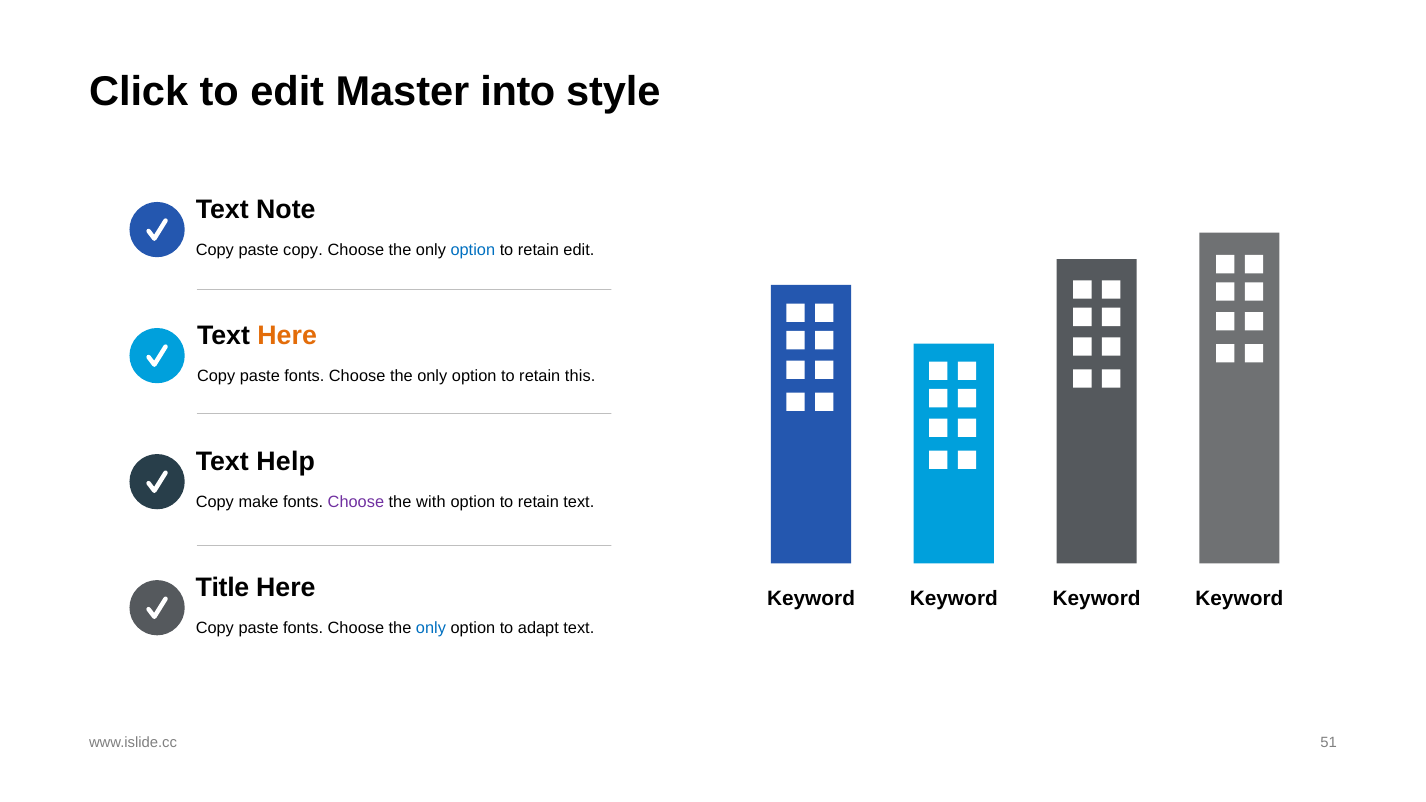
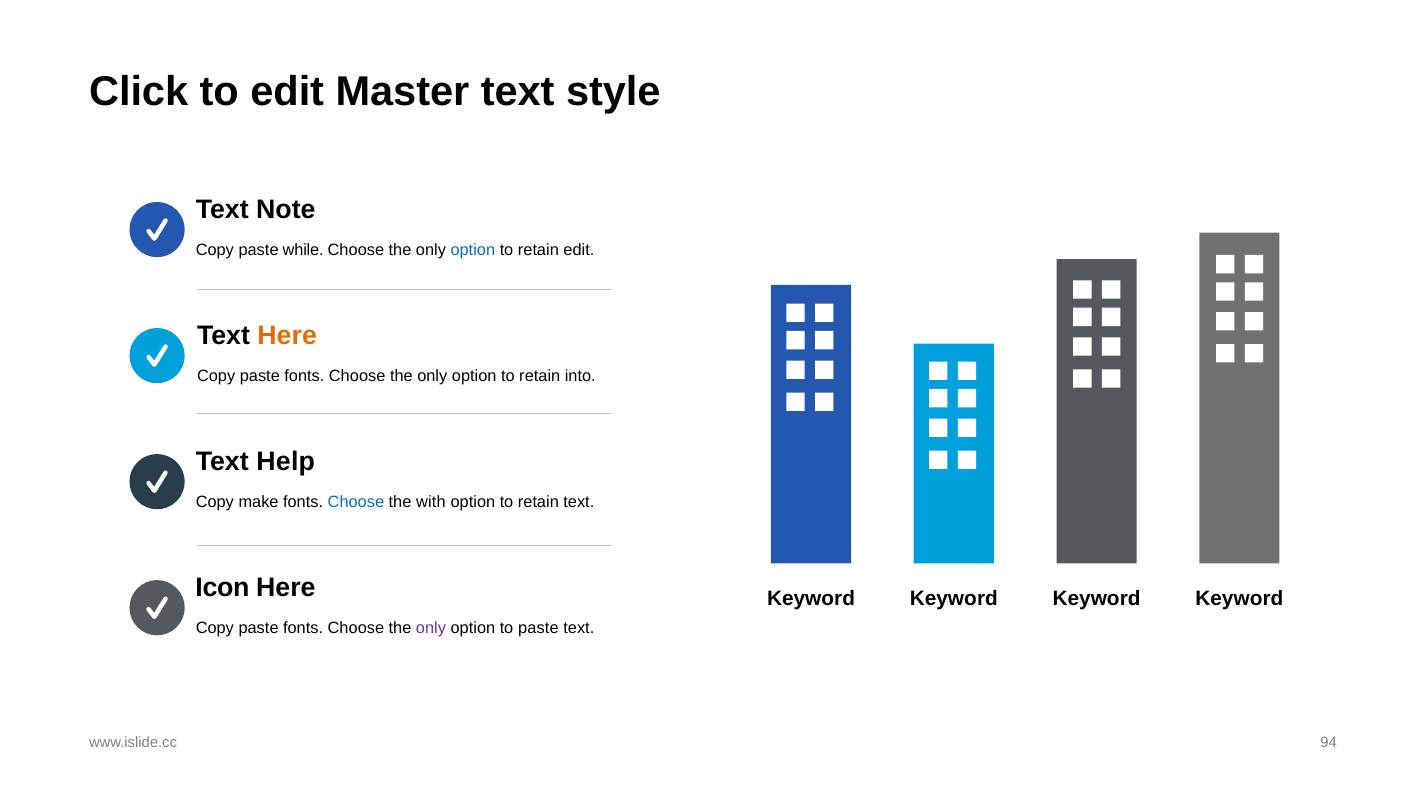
Master into: into -> text (518, 92)
paste copy: copy -> while (303, 250)
this: this -> into (580, 376)
Choose colour: purple -> blue (356, 502)
Title: Title -> Icon (222, 588)
only colour: blue -> purple (431, 628)
to adapt: adapt -> paste (538, 628)
51: 51 -> 94 (1329, 742)
